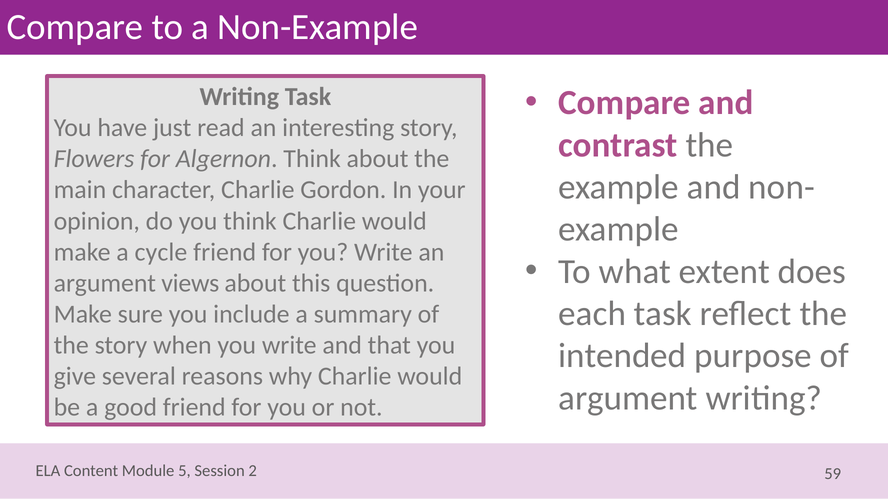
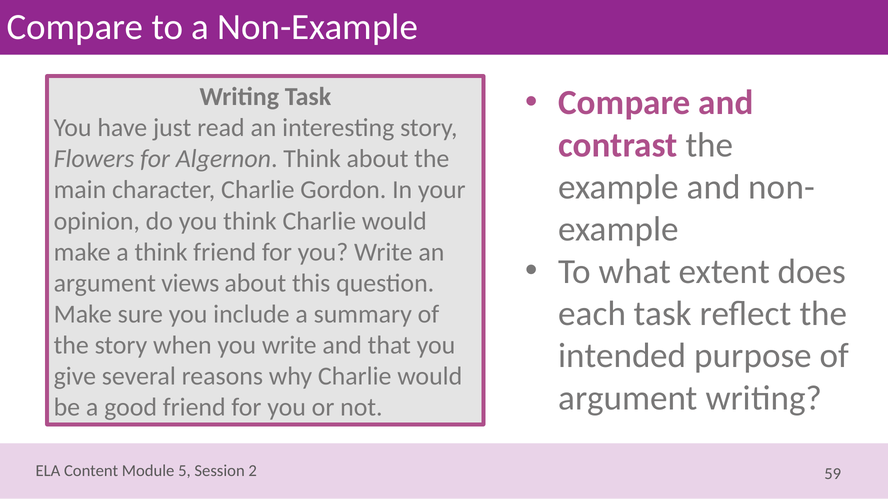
a cycle: cycle -> think (161, 252)
